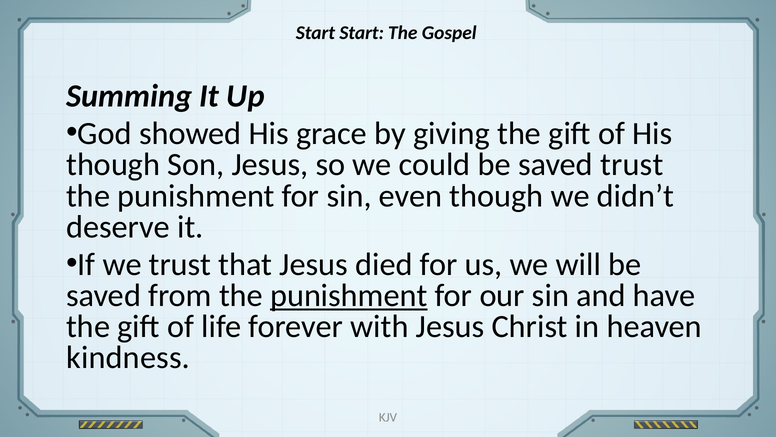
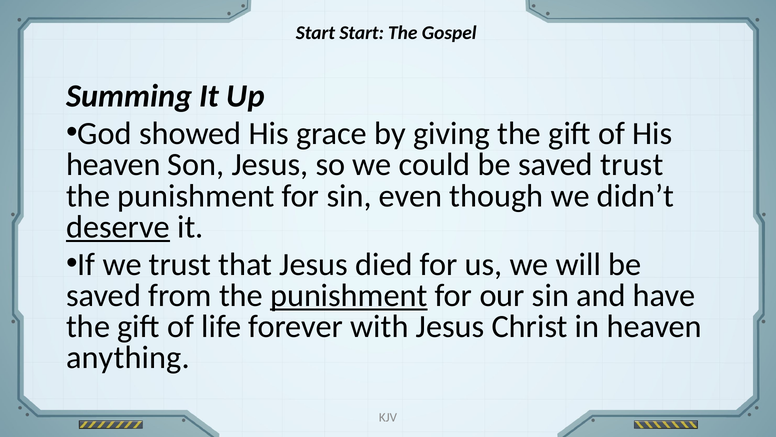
though: though -> heaven (113, 165)
deserve underline: none -> present (118, 227)
kindness: kindness -> anything (128, 357)
